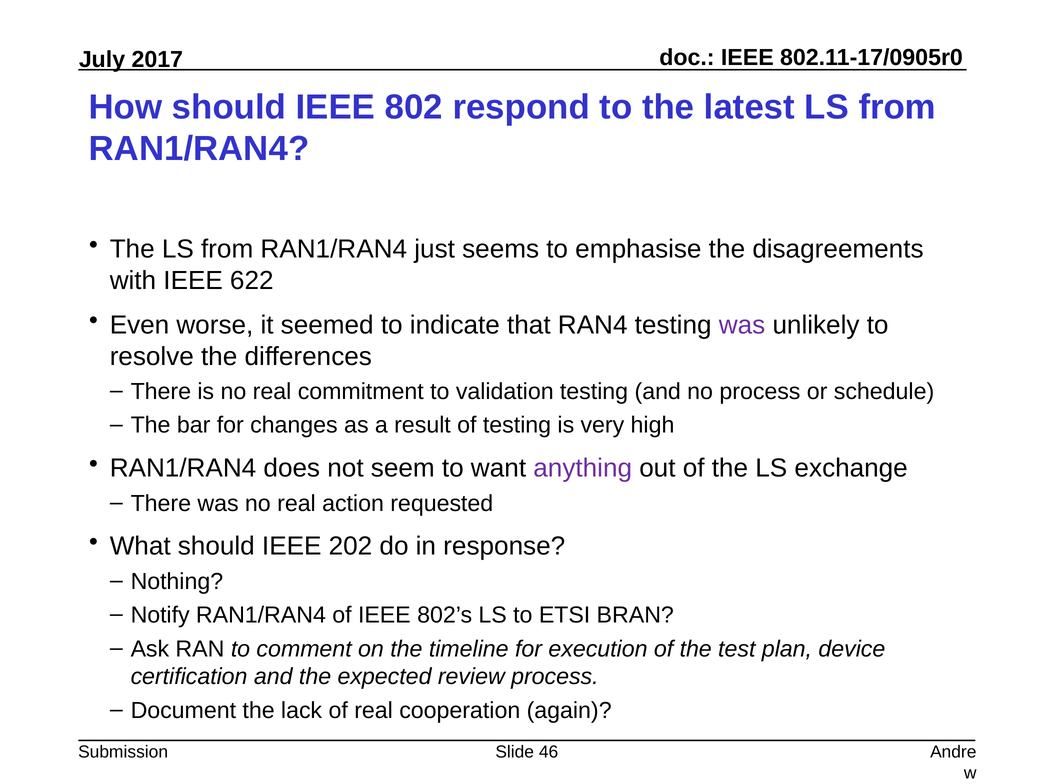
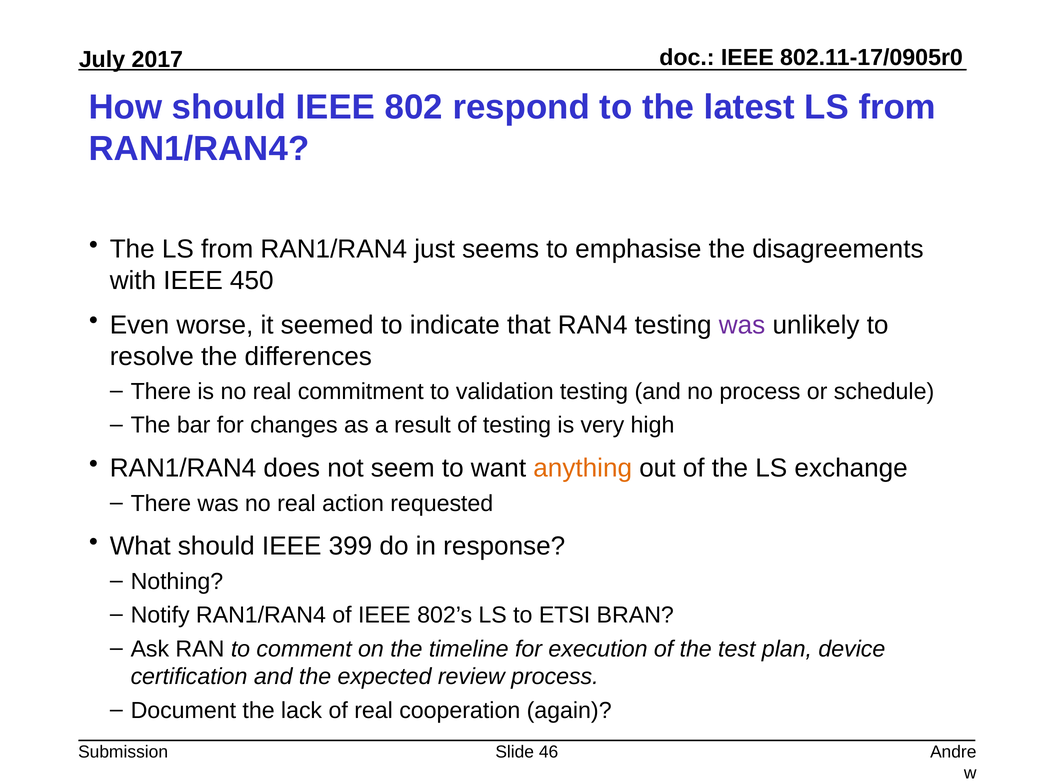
622: 622 -> 450 (252, 281)
anything colour: purple -> orange (583, 468)
202: 202 -> 399 (350, 546)
